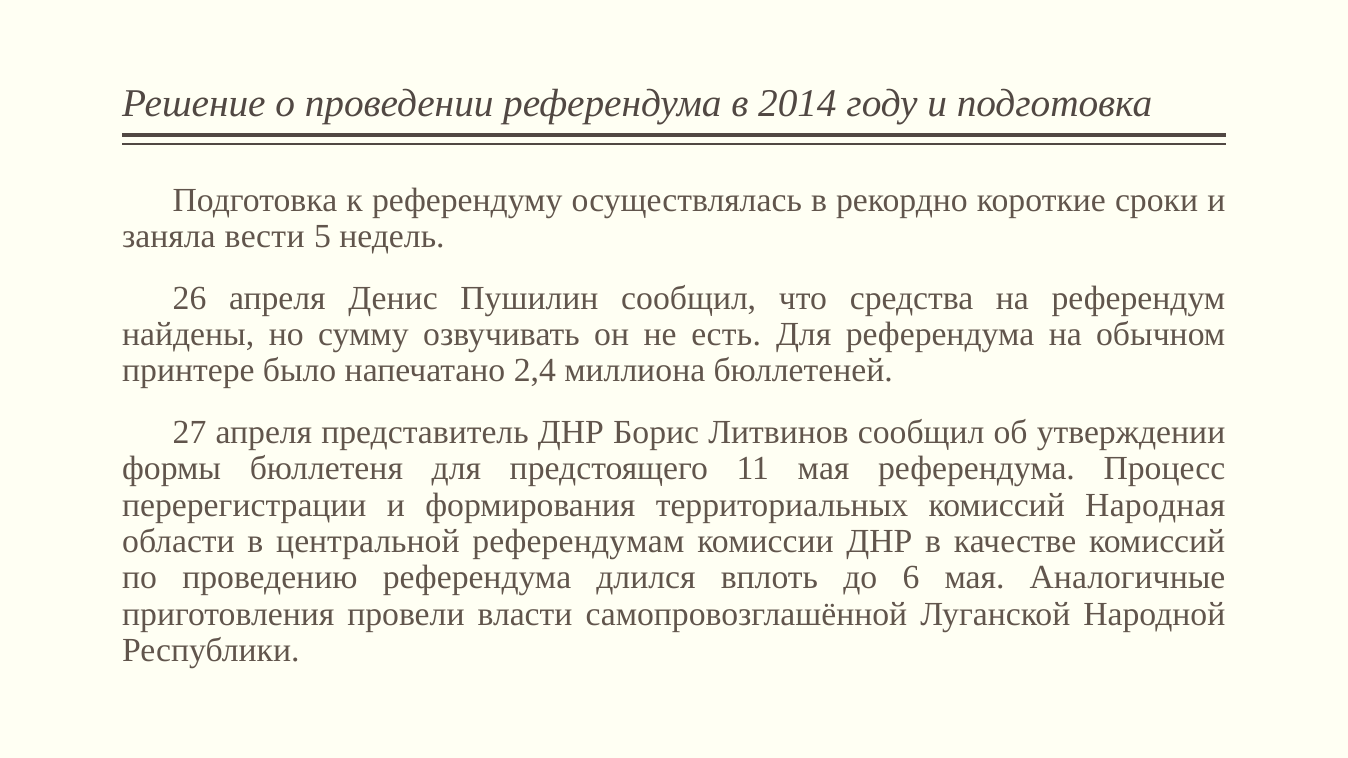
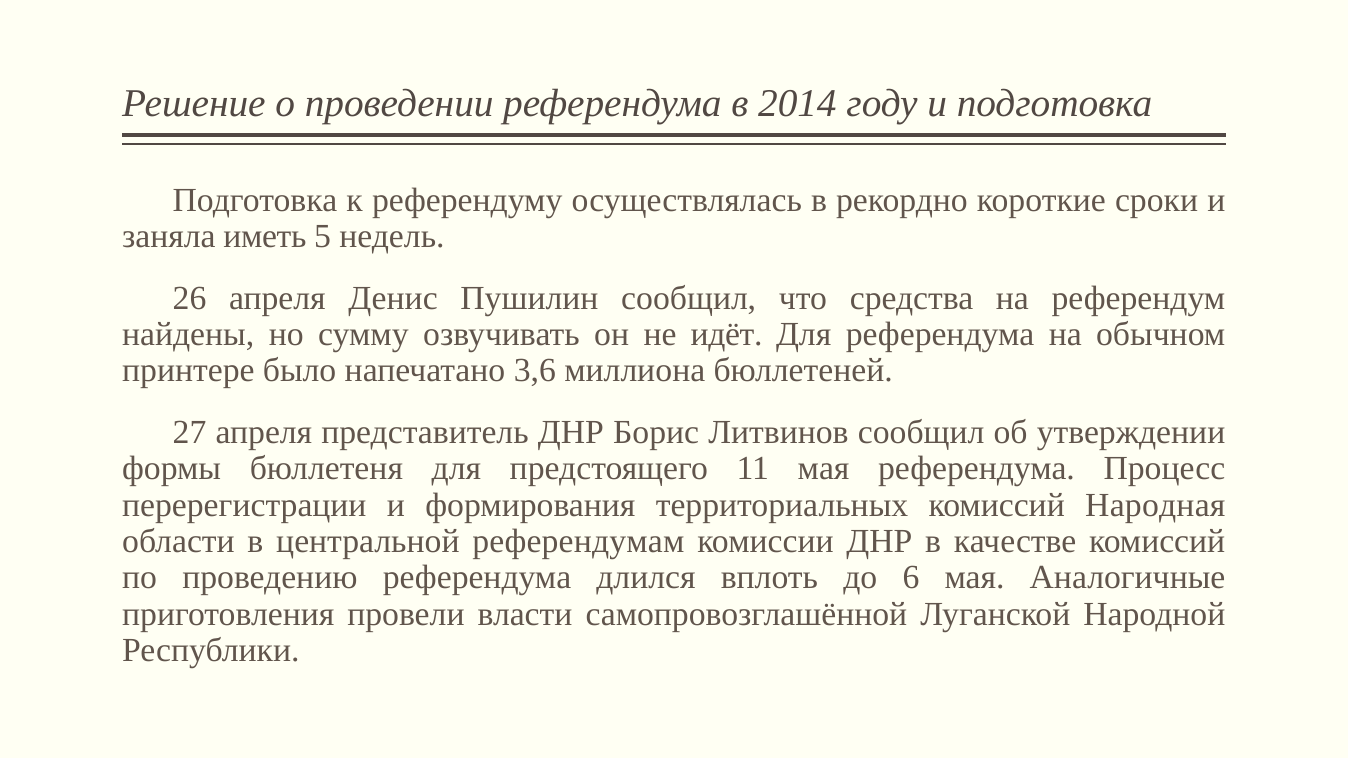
вести: вести -> иметь (265, 236)
есть: есть -> идёт (727, 334)
2,4: 2,4 -> 3,6 (535, 371)
